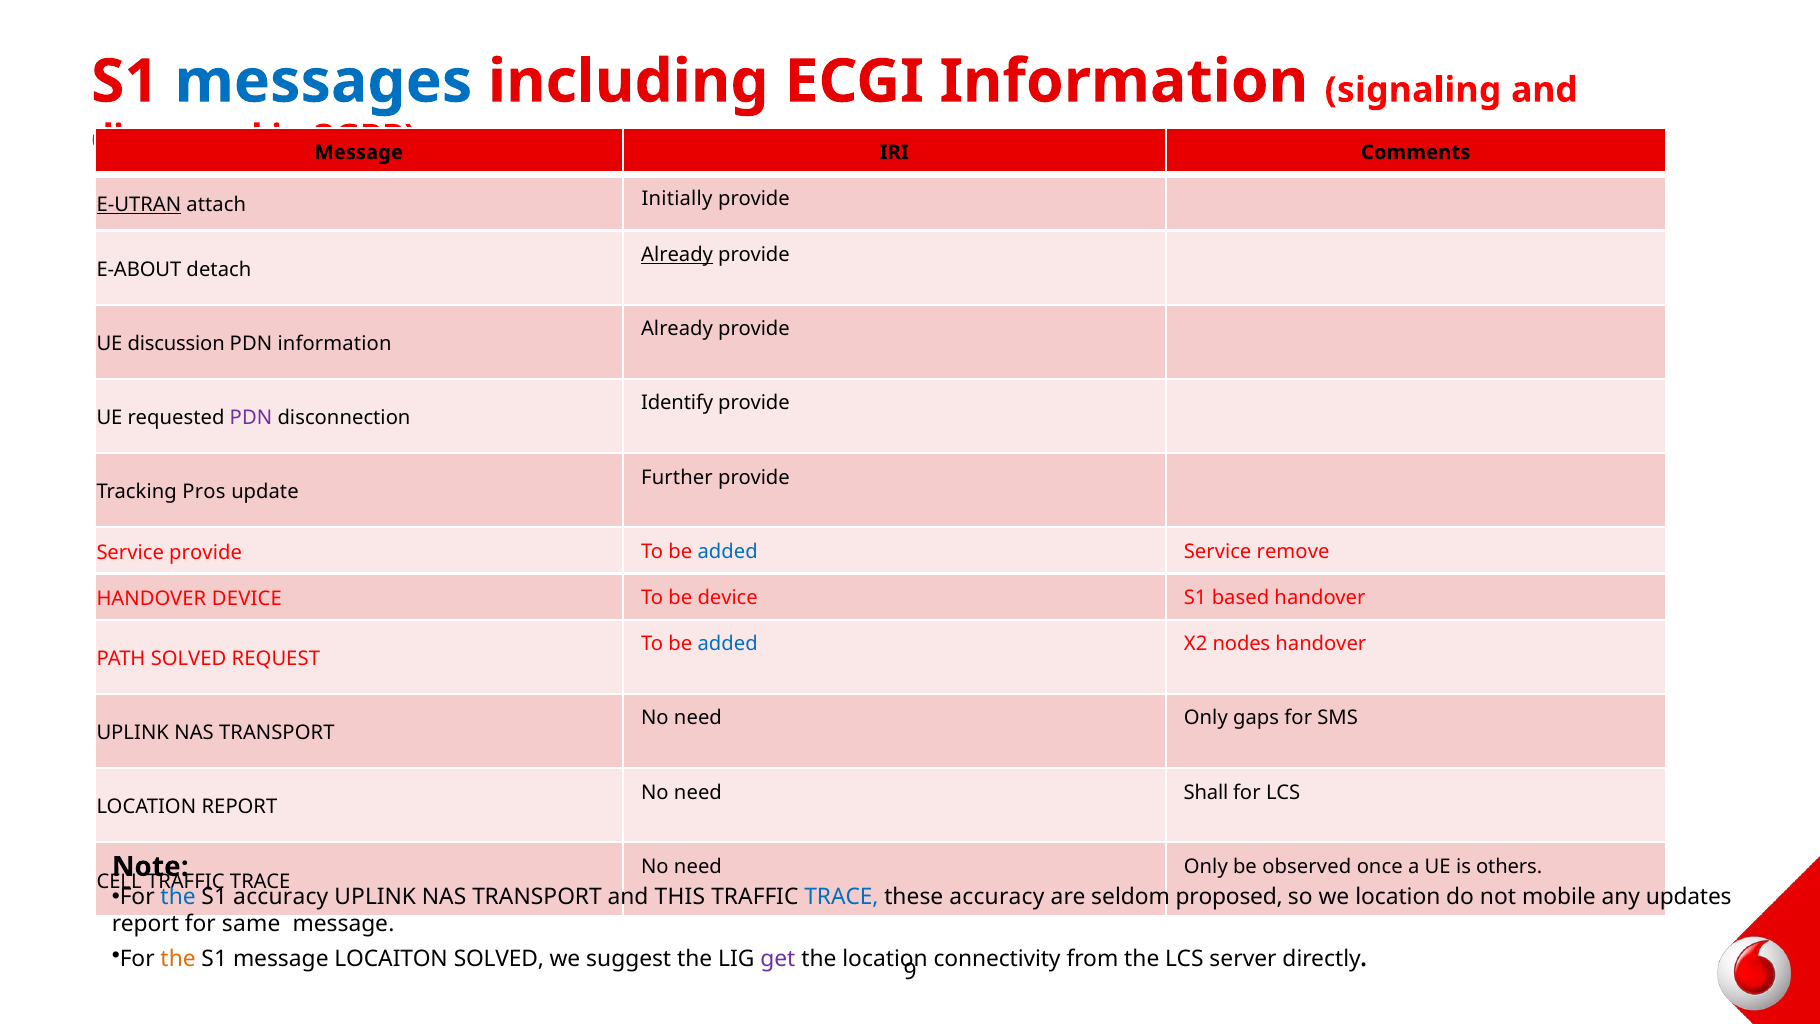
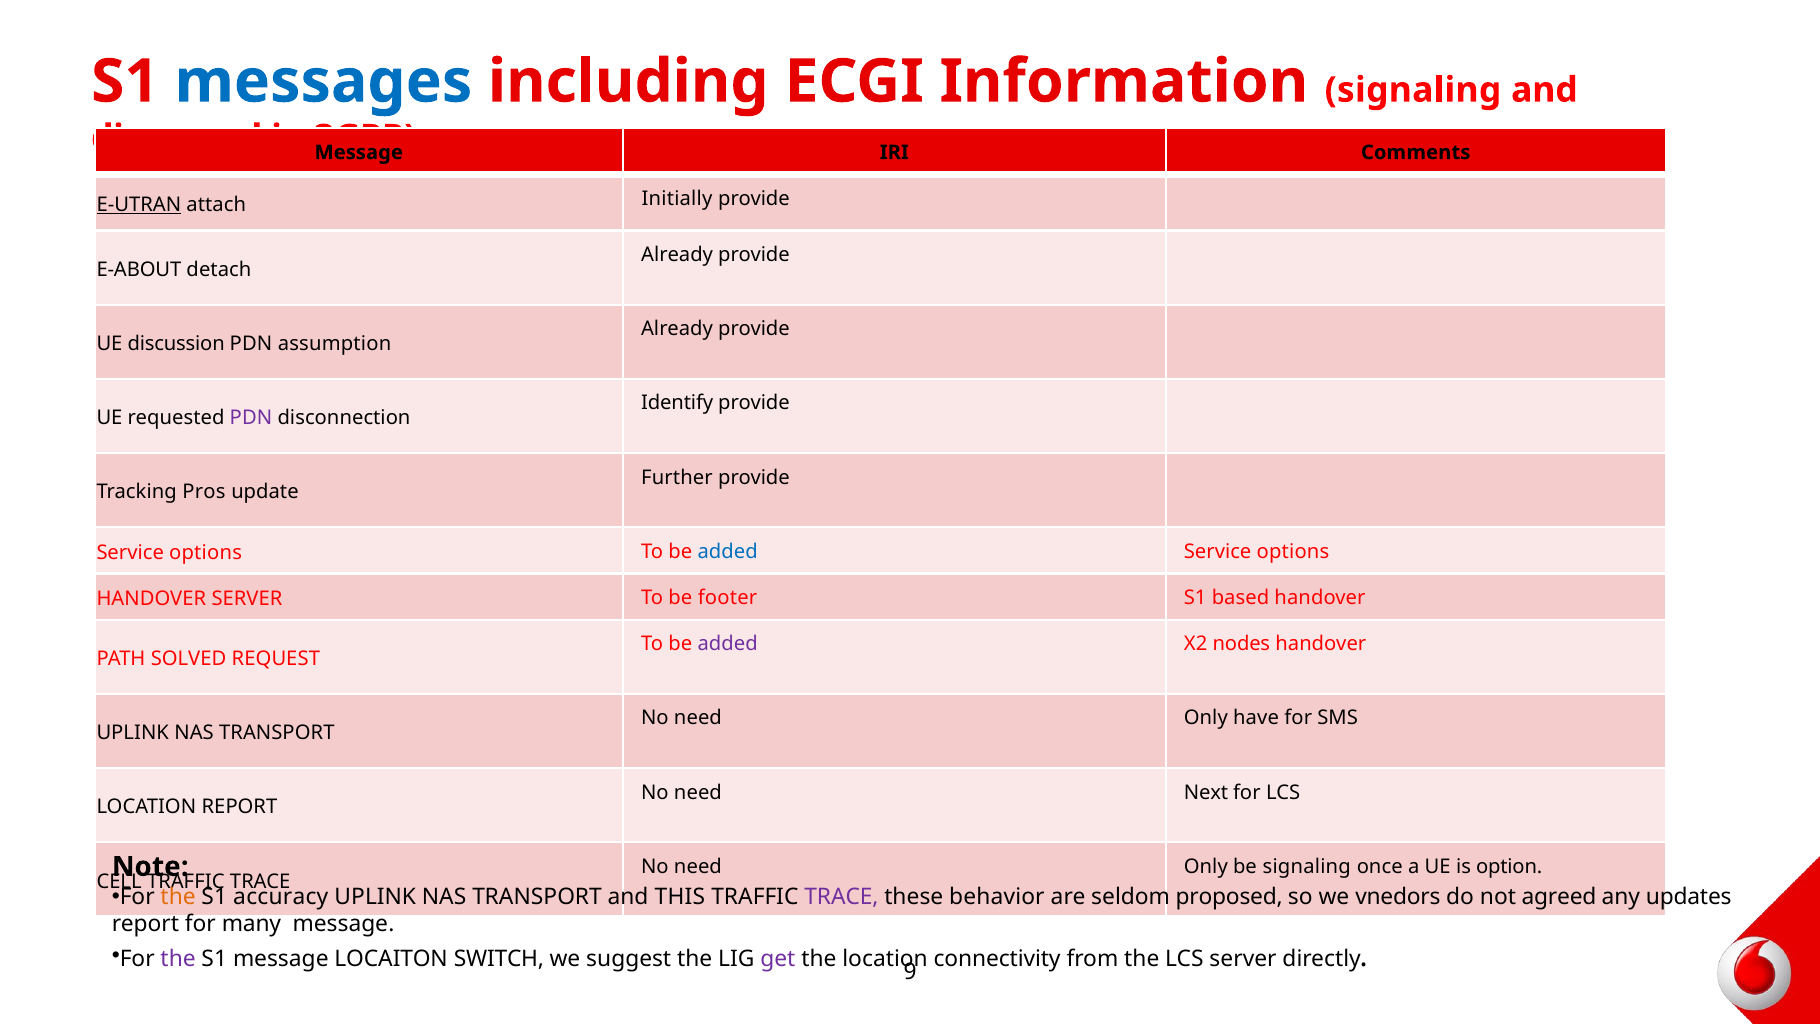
Already underline: present -> none (677, 255)
PDN information: information -> assumption (335, 344)
provide: provide -> options (206, 552)
remove: remove -> options (1293, 551)
HANDOVER DEVICE: DEVICE -> SERVER (247, 599)
be device: device -> footer (728, 598)
added colour: blue -> purple (728, 644)
gaps: gaps -> have (1256, 718)
Shall: Shall -> Next (1206, 792)
be observed: observed -> signaling (1307, 866)
others: others -> option (1509, 866)
the colour: blue -> orange (178, 897)
TRACE colour: blue -> purple (841, 897)
these accuracy: accuracy -> behavior (997, 897)
we location: location -> vnedors (1398, 897)
mobile: mobile -> agreed (1559, 897)
same: same -> many (251, 924)
the colour: orange -> purple (178, 959)
LOCAITON SOLVED: SOLVED -> SWITCH (499, 959)
